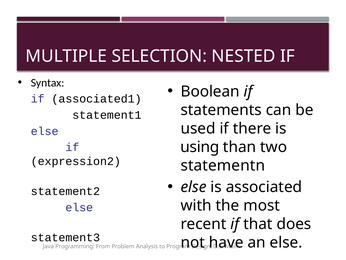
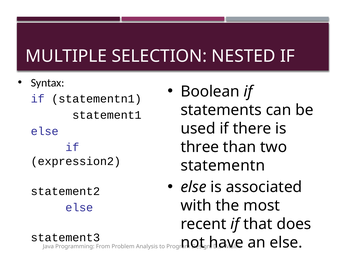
associated1: associated1 -> statementn1 (97, 99)
using: using -> three (200, 147)
